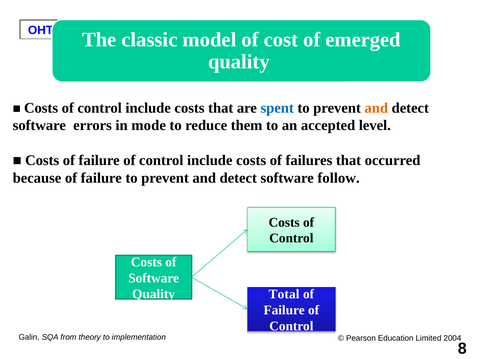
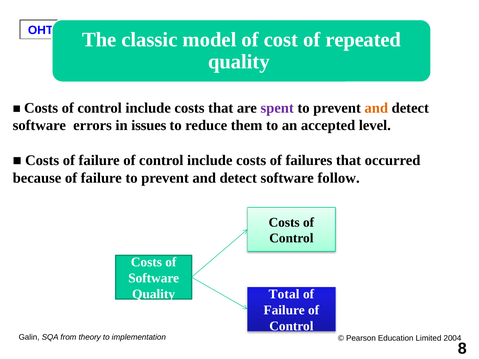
emerged: emerged -> repeated (363, 40)
spent colour: blue -> purple (277, 108)
mode: mode -> issues (149, 125)
